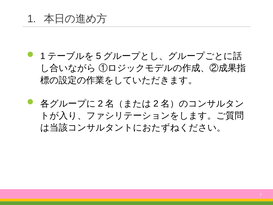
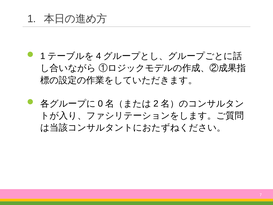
5: 5 -> 4 (99, 56)
2: 2 -> 0 (100, 103)
